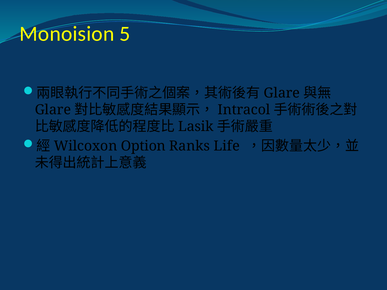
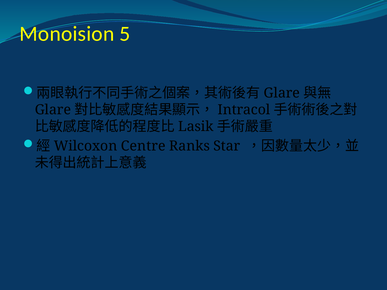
Option: Option -> Centre (143, 146)
Life: Life -> Star (227, 146)
